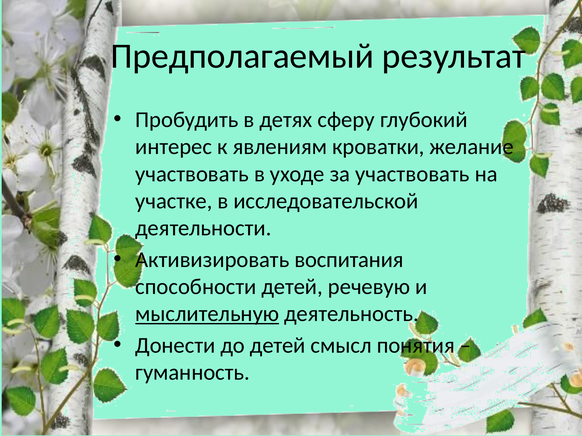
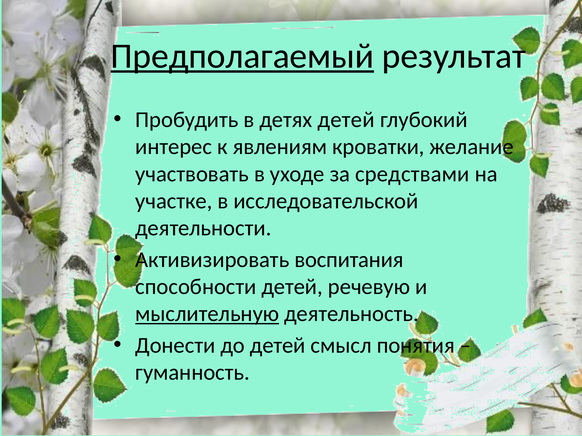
Предполагаемый underline: none -> present (242, 56)
детях сферу: сферу -> детей (346, 120)
за участвовать: участвовать -> средствами (412, 174)
